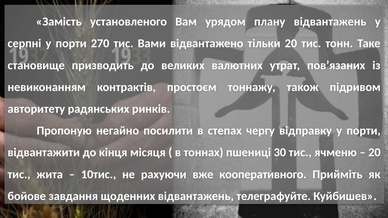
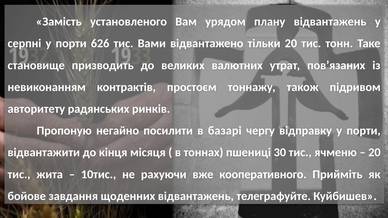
270: 270 -> 626 (100, 44)
степах: степах -> базарі (225, 131)
